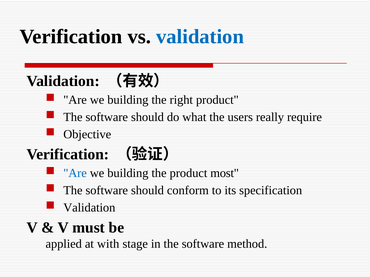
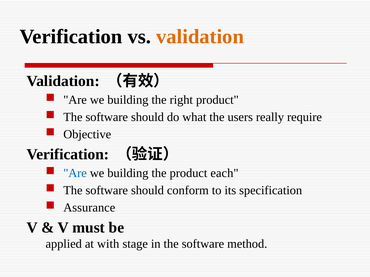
validation colour: blue -> orange (200, 37)
most: most -> each (224, 173)
Validation: Validation -> Assurance (89, 208)
